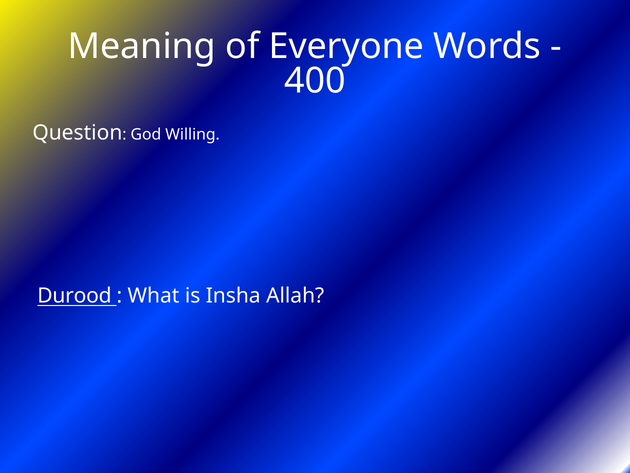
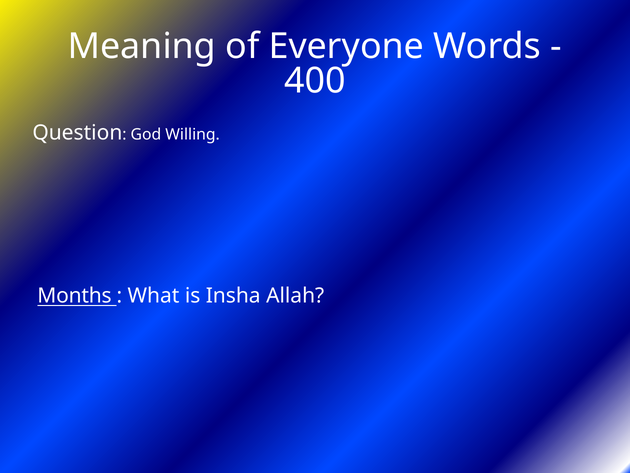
Durood: Durood -> Months (74, 295)
